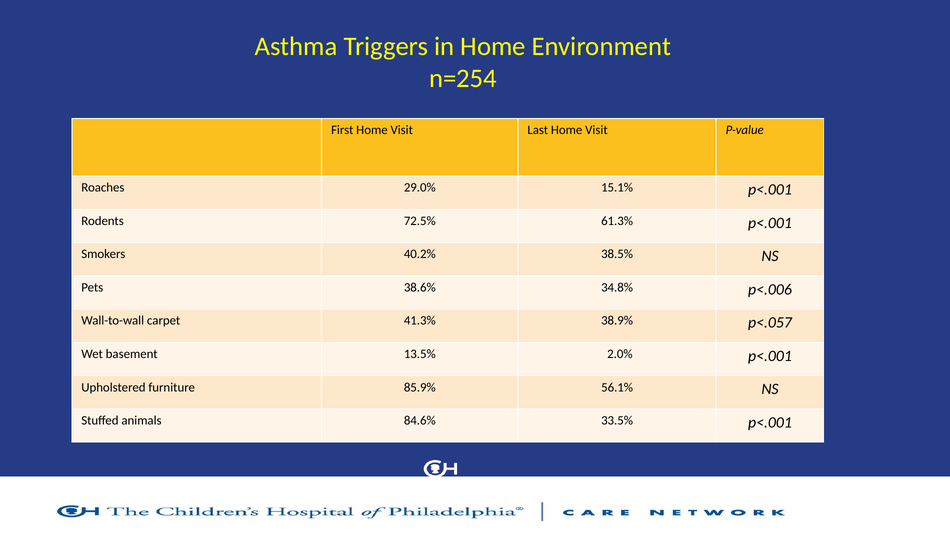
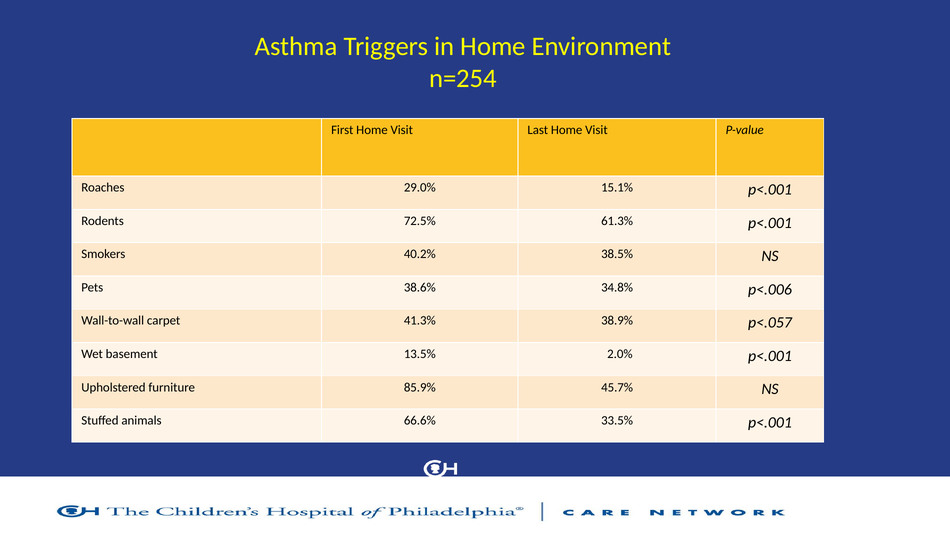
56.1%: 56.1% -> 45.7% (617, 388)
84.6%: 84.6% -> 66.6% (420, 421)
